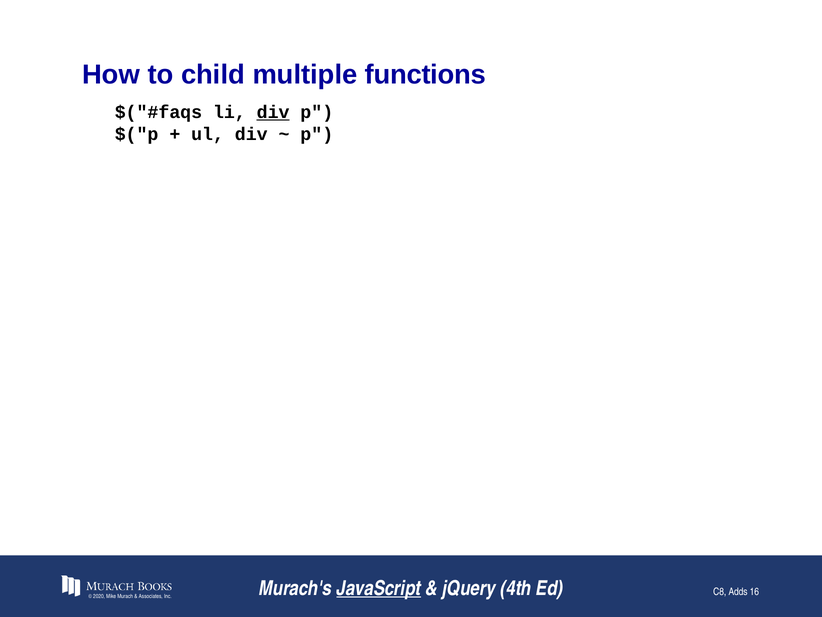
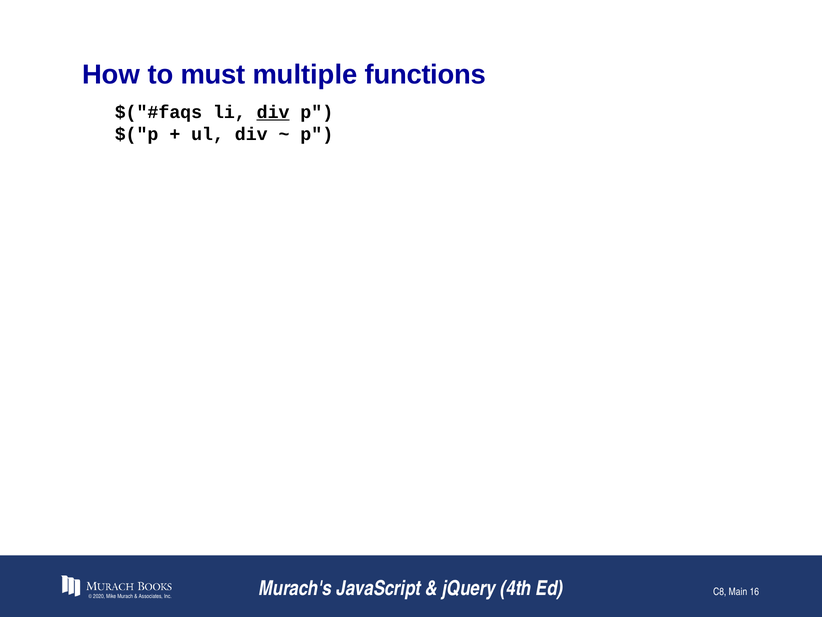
child: child -> must (213, 75)
JavaScript underline: present -> none (379, 588)
Adds: Adds -> Main (738, 591)
